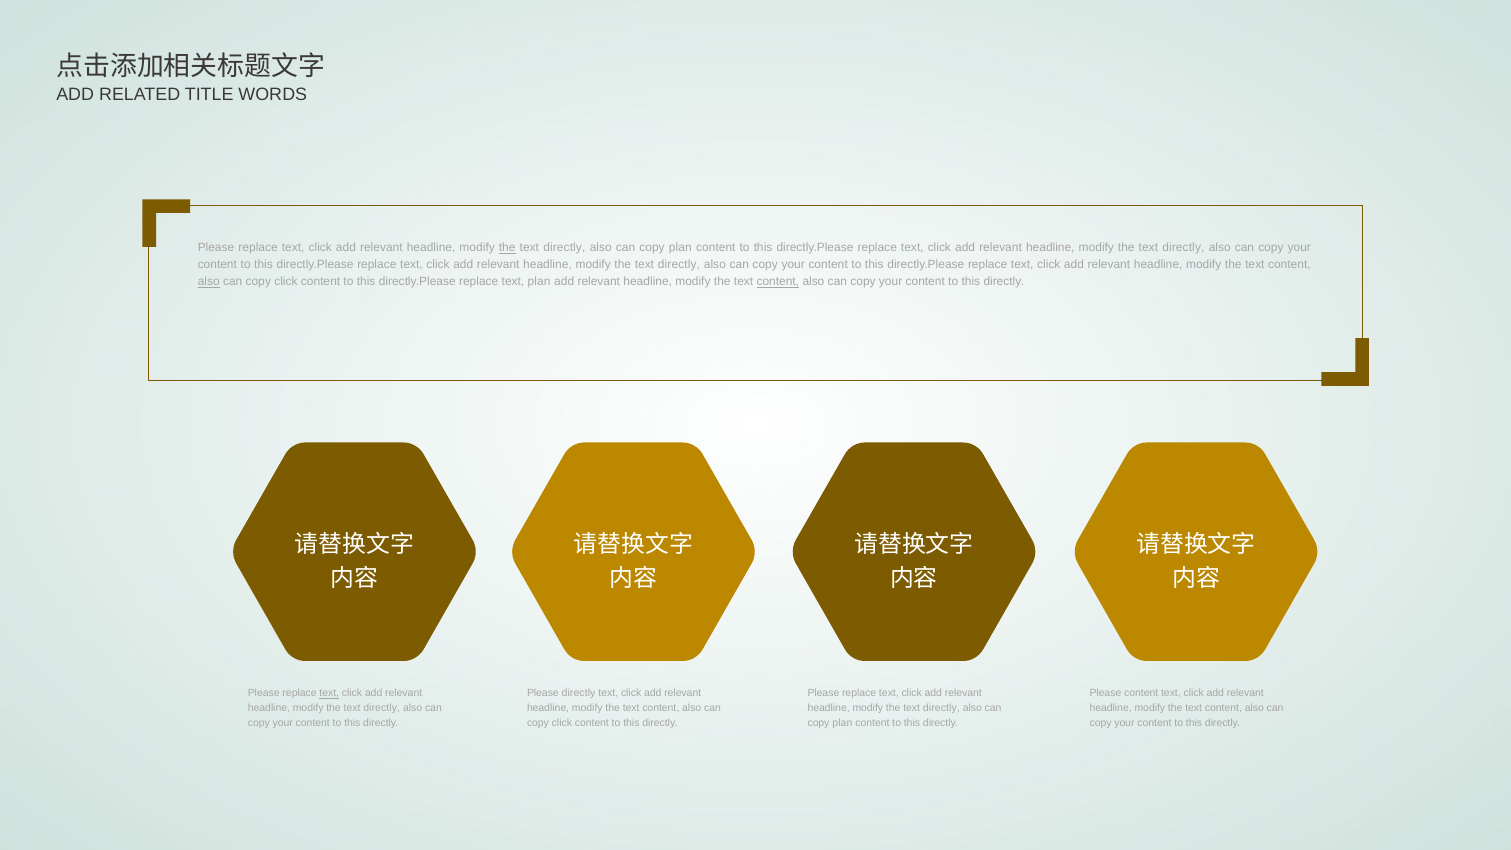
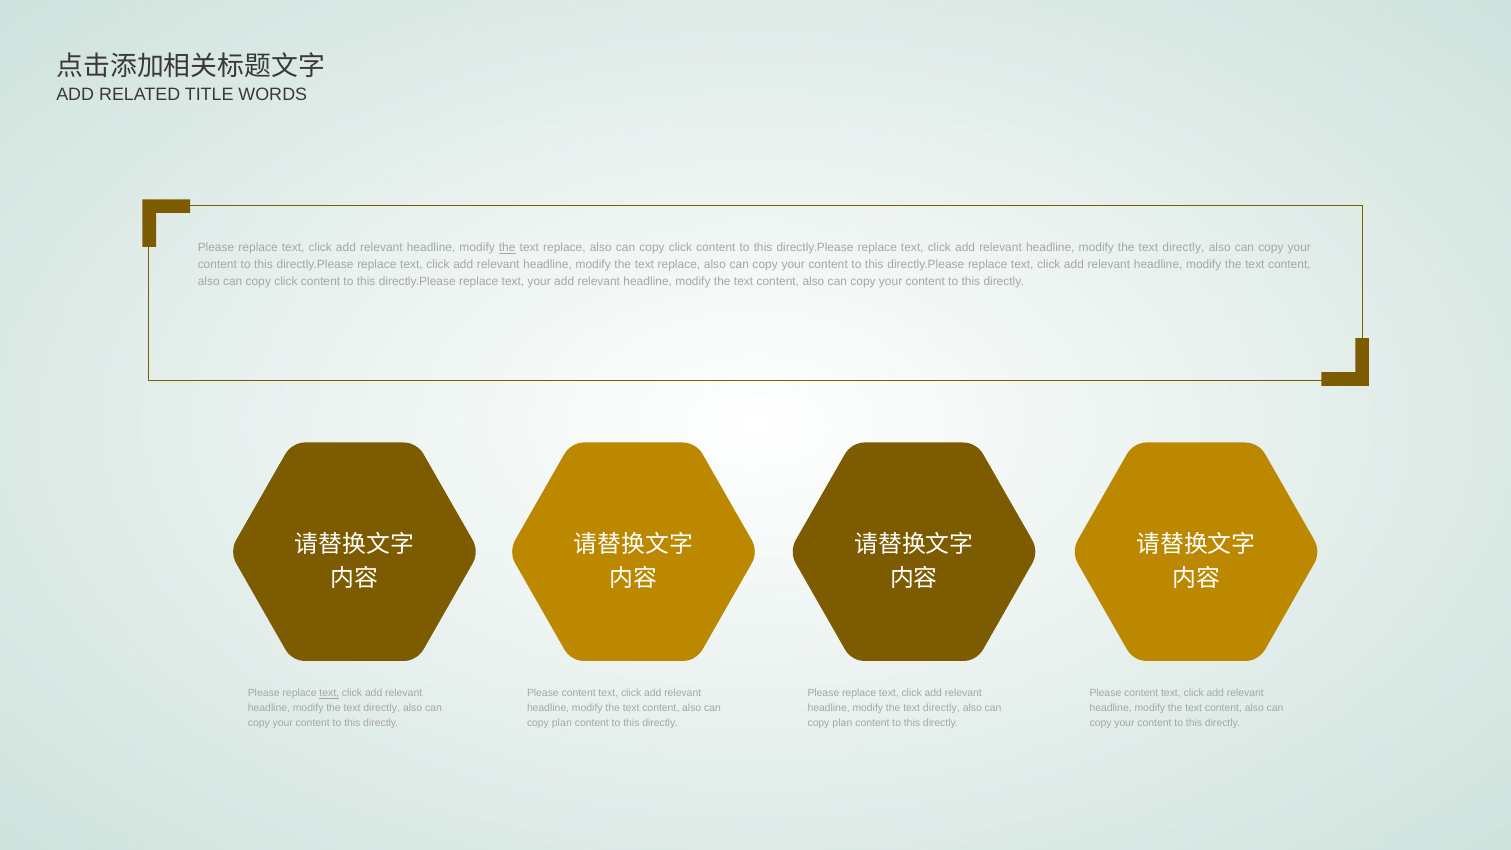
directly: directly -> replace (564, 248)
plan: plan -> click (680, 248)
directly: directly -> replace (679, 265)
also underline: present -> none (209, 282)
text plan: plan -> your (539, 282)
content underline: present -> none (778, 282)
directly: directly -> content (579, 693)
click: click -> plan (562, 723)
